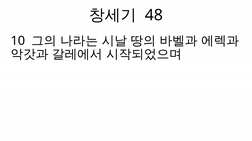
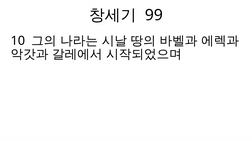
48: 48 -> 99 (154, 15)
